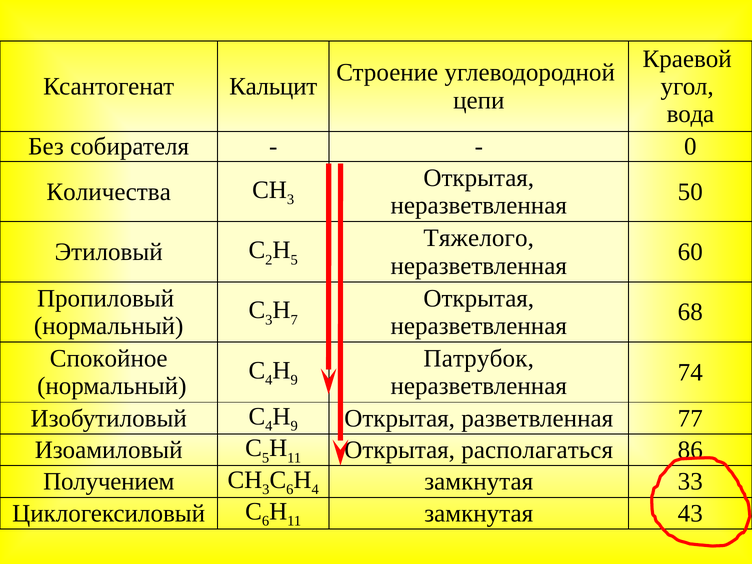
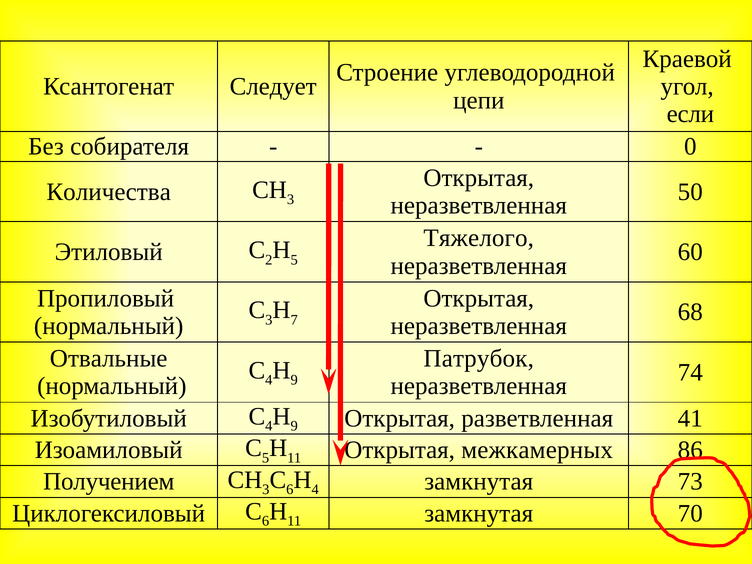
Кальцит: Кальцит -> Следует (273, 86)
вода: вода -> если (690, 114)
Спокойное: Спокойное -> Отвальные (109, 358)
77: 77 -> 41 (690, 418)
располагаться: располагаться -> межкамерных (537, 450)
33: 33 -> 73 (690, 482)
43: 43 -> 70 (690, 513)
